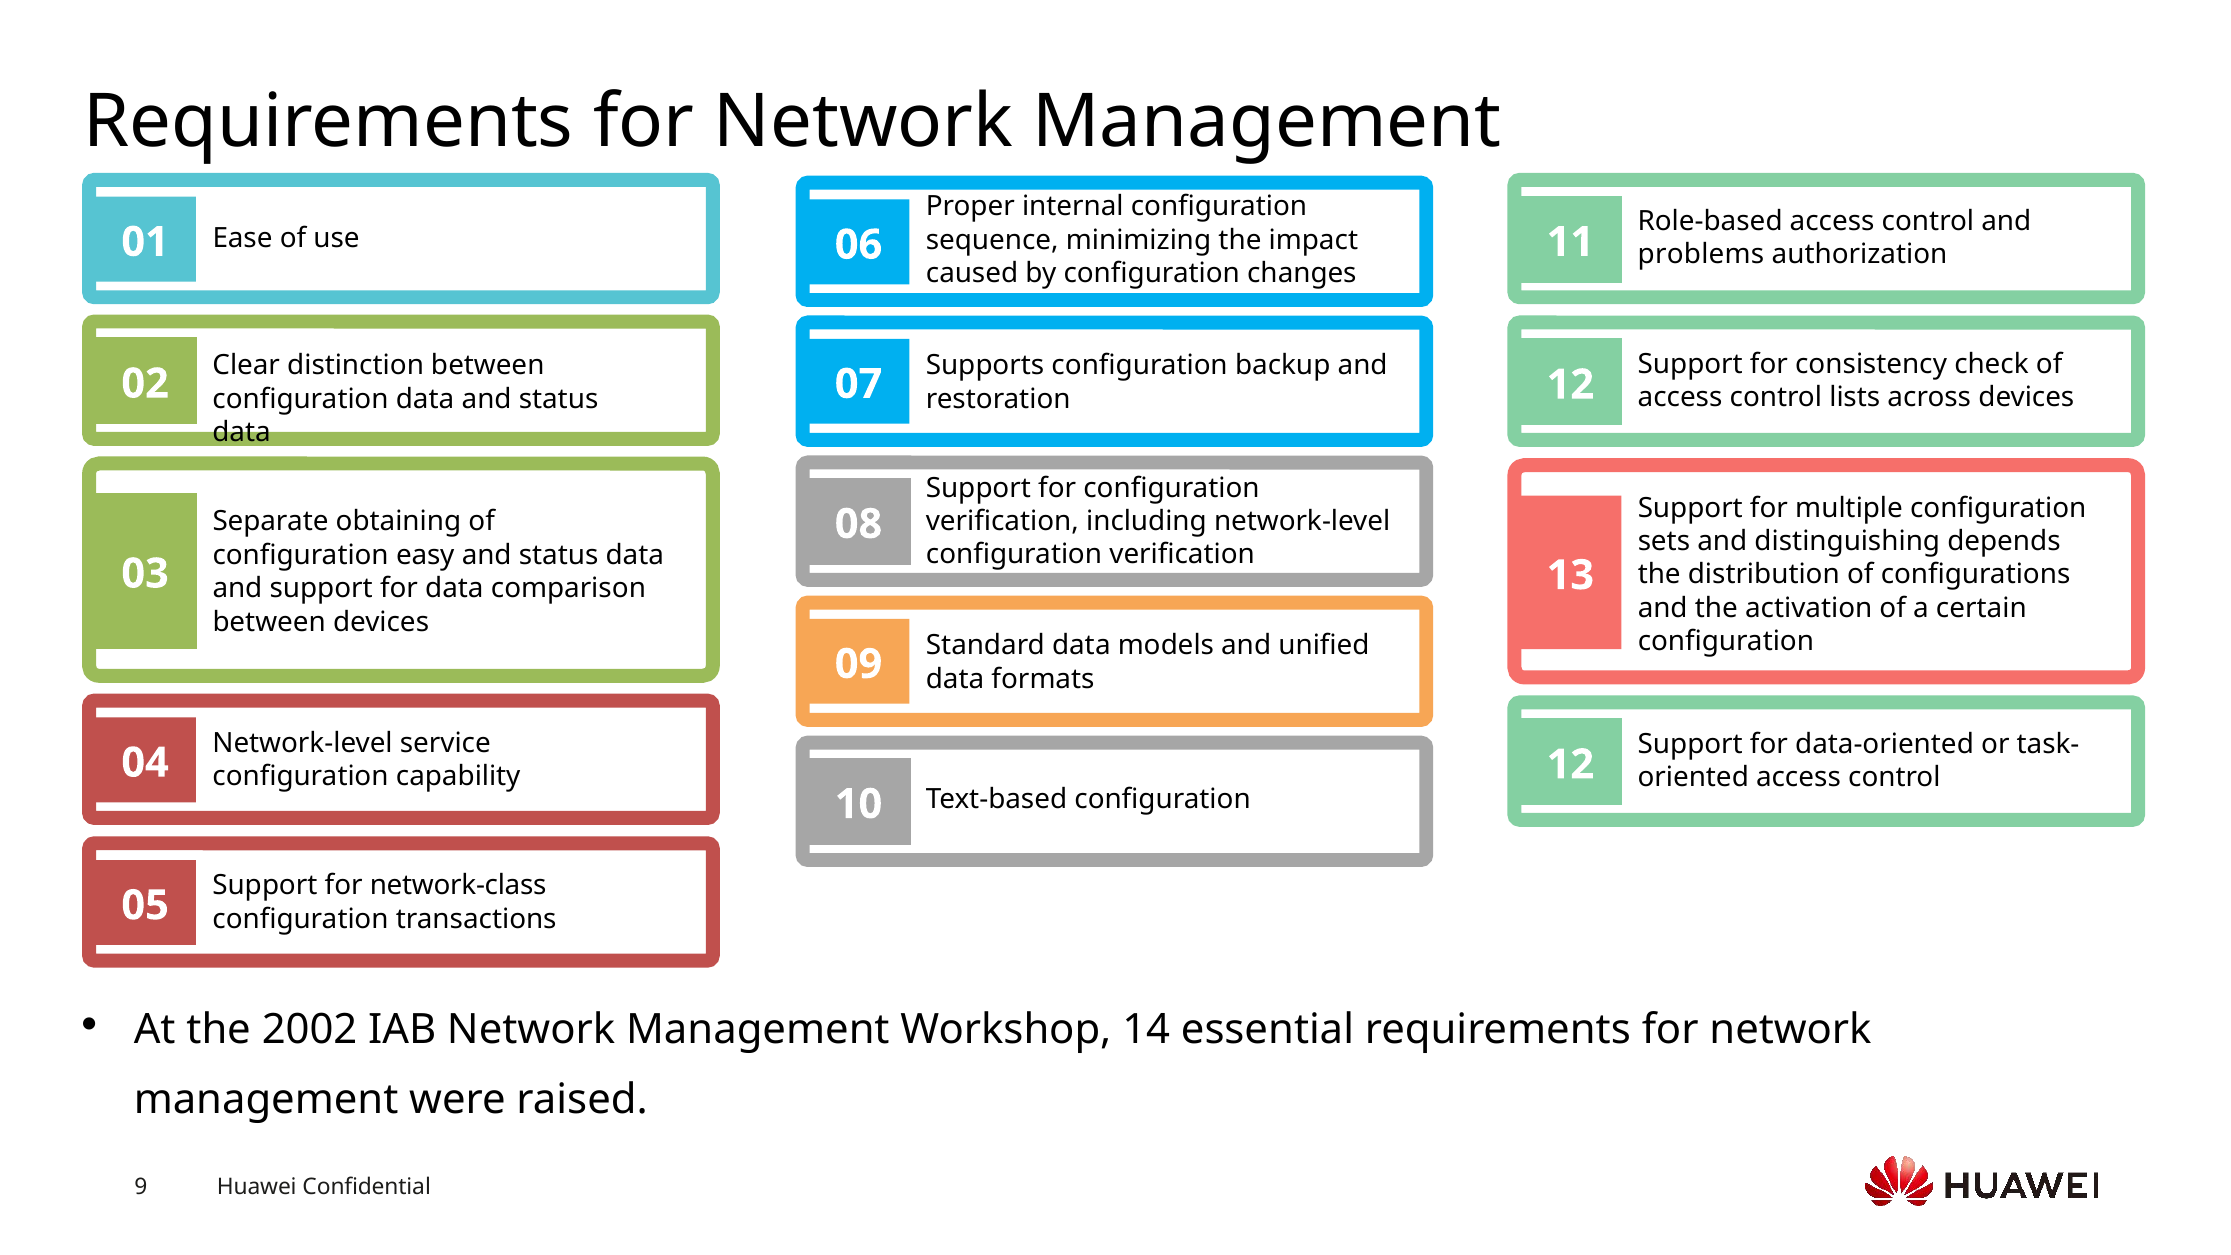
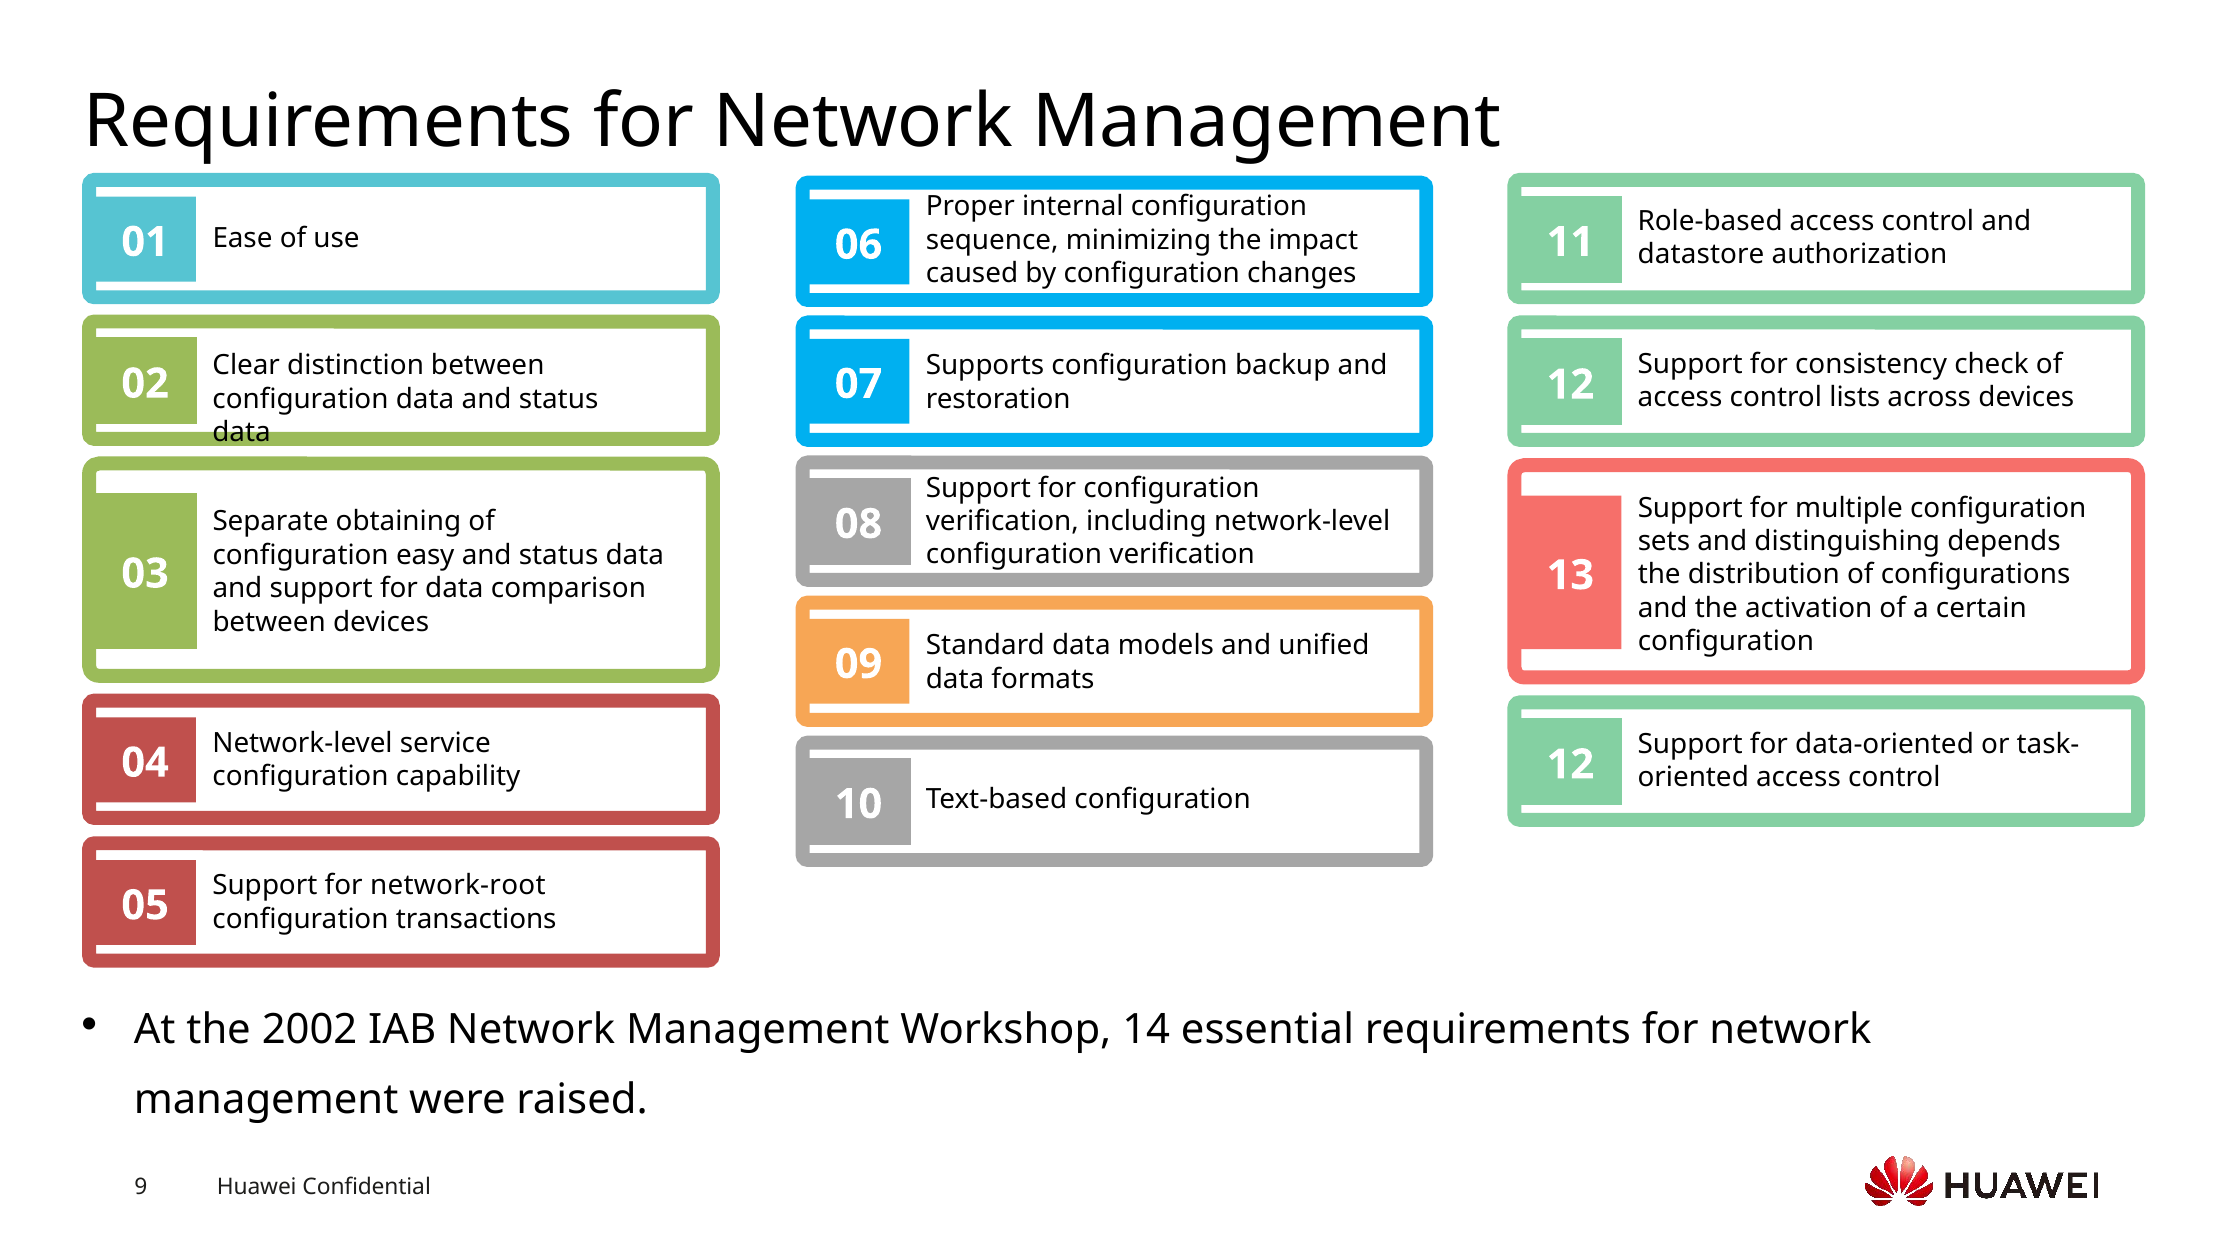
problems: problems -> datastore (1701, 255)
network-class: network-class -> network-root (458, 885)
